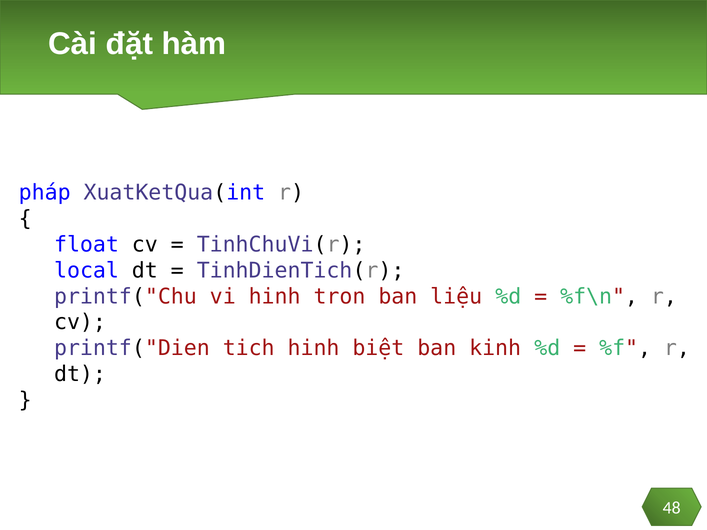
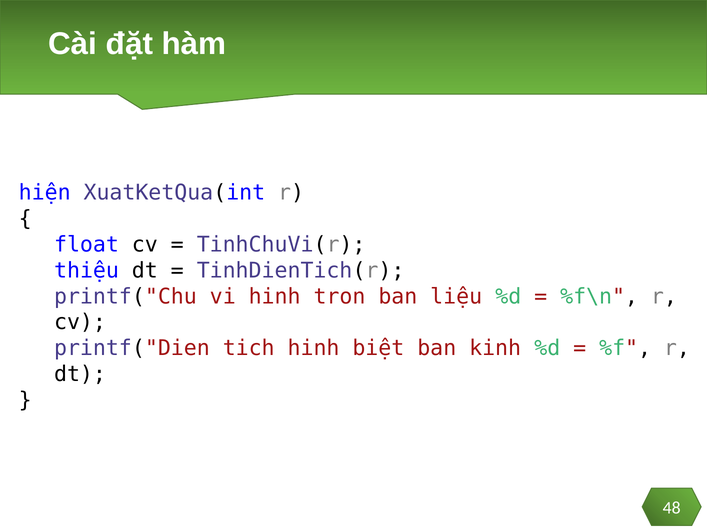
pháp: pháp -> hiện (45, 193)
local: local -> thiệu (87, 271)
